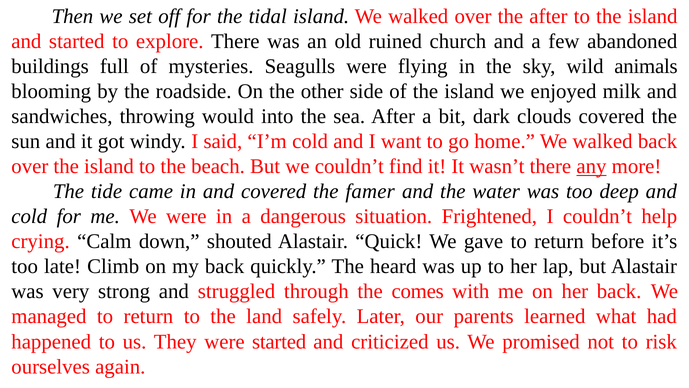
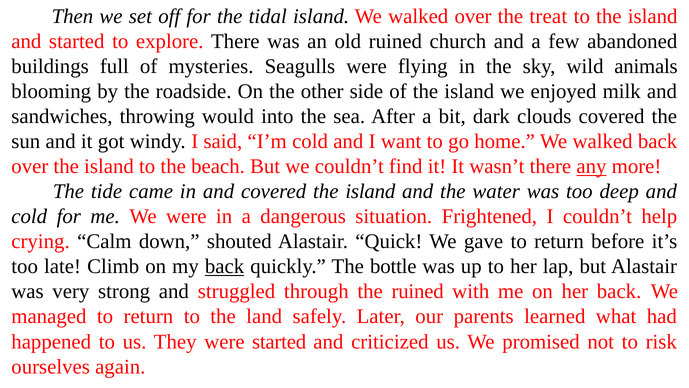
the after: after -> treat (548, 16)
covered the famer: famer -> island (370, 191)
back underline: none -> present (225, 266)
heard: heard -> bottle (393, 266)
the comes: comes -> ruined (418, 291)
